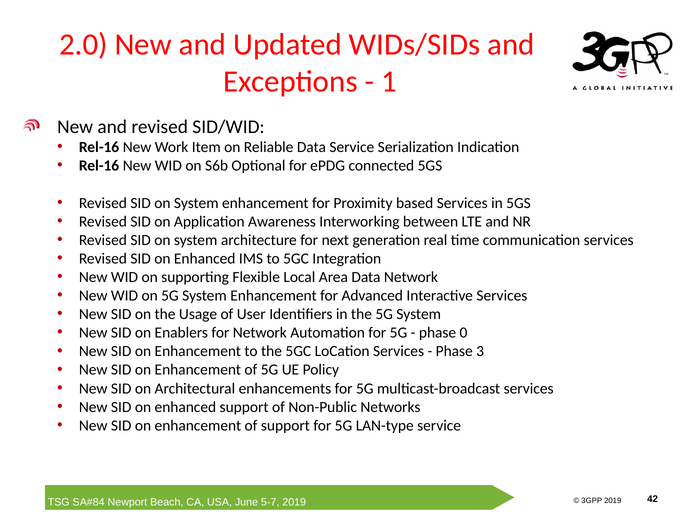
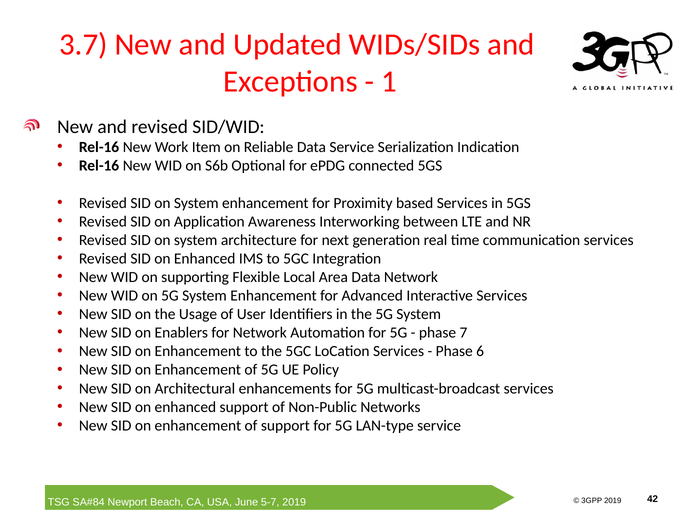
2.0: 2.0 -> 3.7 (83, 44)
0: 0 -> 7 (464, 333)
3: 3 -> 6 (480, 351)
